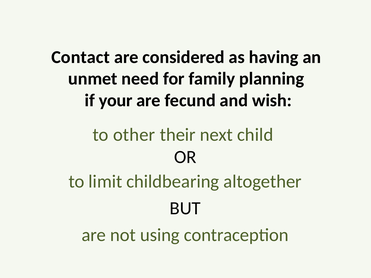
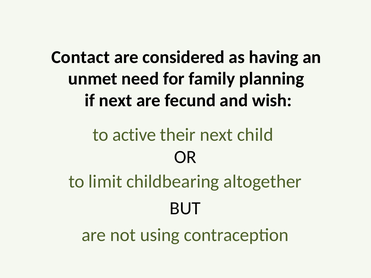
if your: your -> next (116, 100)
other: other -> active (134, 135)
